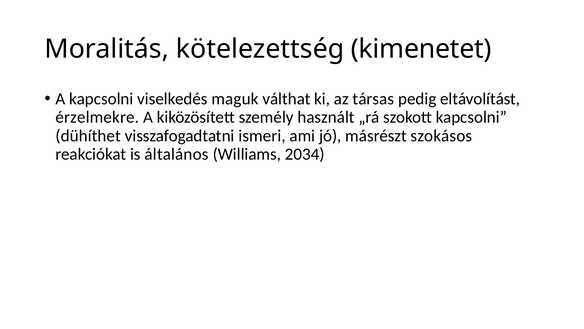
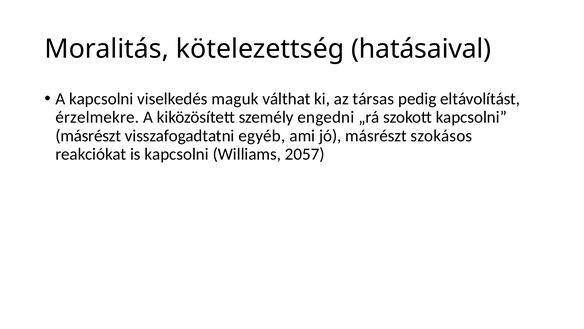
kimenetet: kimenetet -> hatásaival (421, 49)
használt: használt -> engedni (326, 117)
dühíthet: dühíthet -> másrészt (88, 136)
ismeri: ismeri -> egyéb (262, 136)
is általános: általános -> kapcsolni (177, 154)
2034: 2034 -> 2057 (305, 154)
